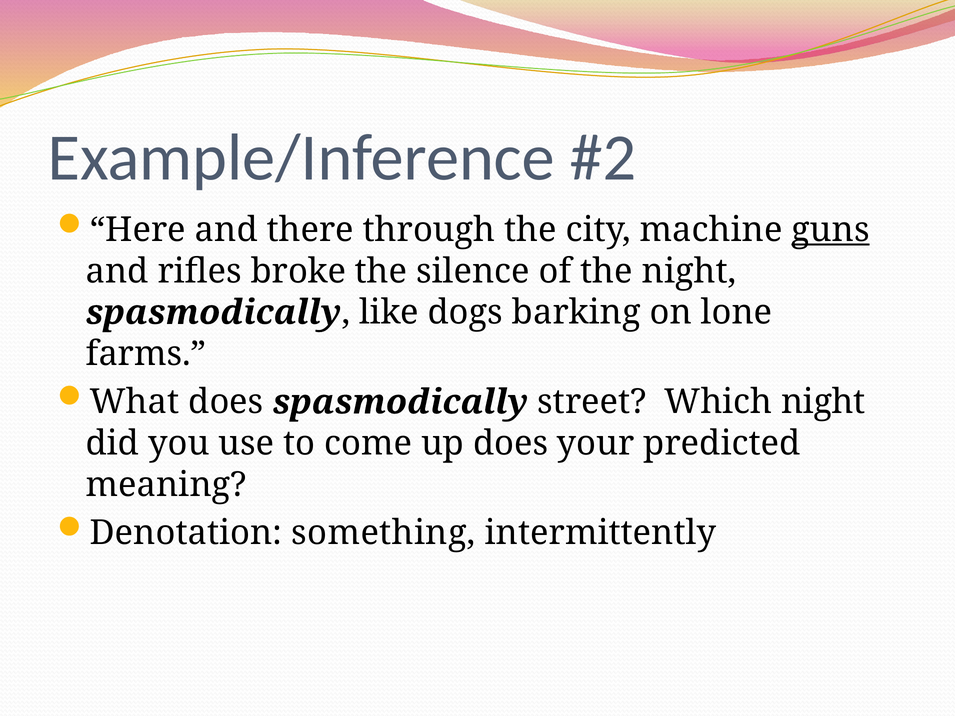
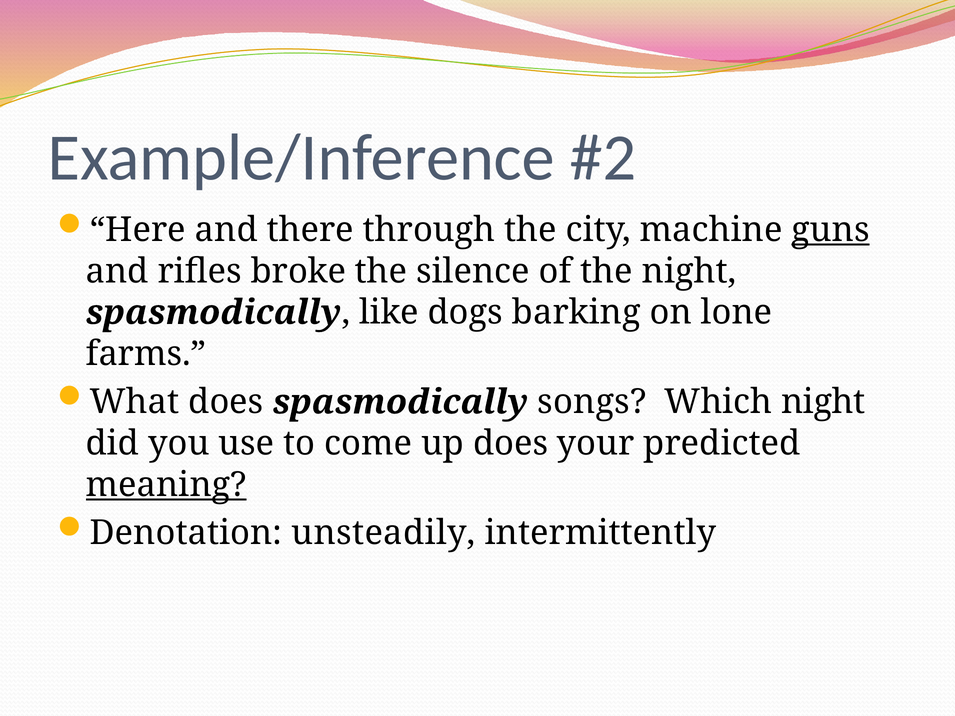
street: street -> songs (592, 402)
meaning underline: none -> present (166, 485)
something: something -> unsteadily (384, 533)
